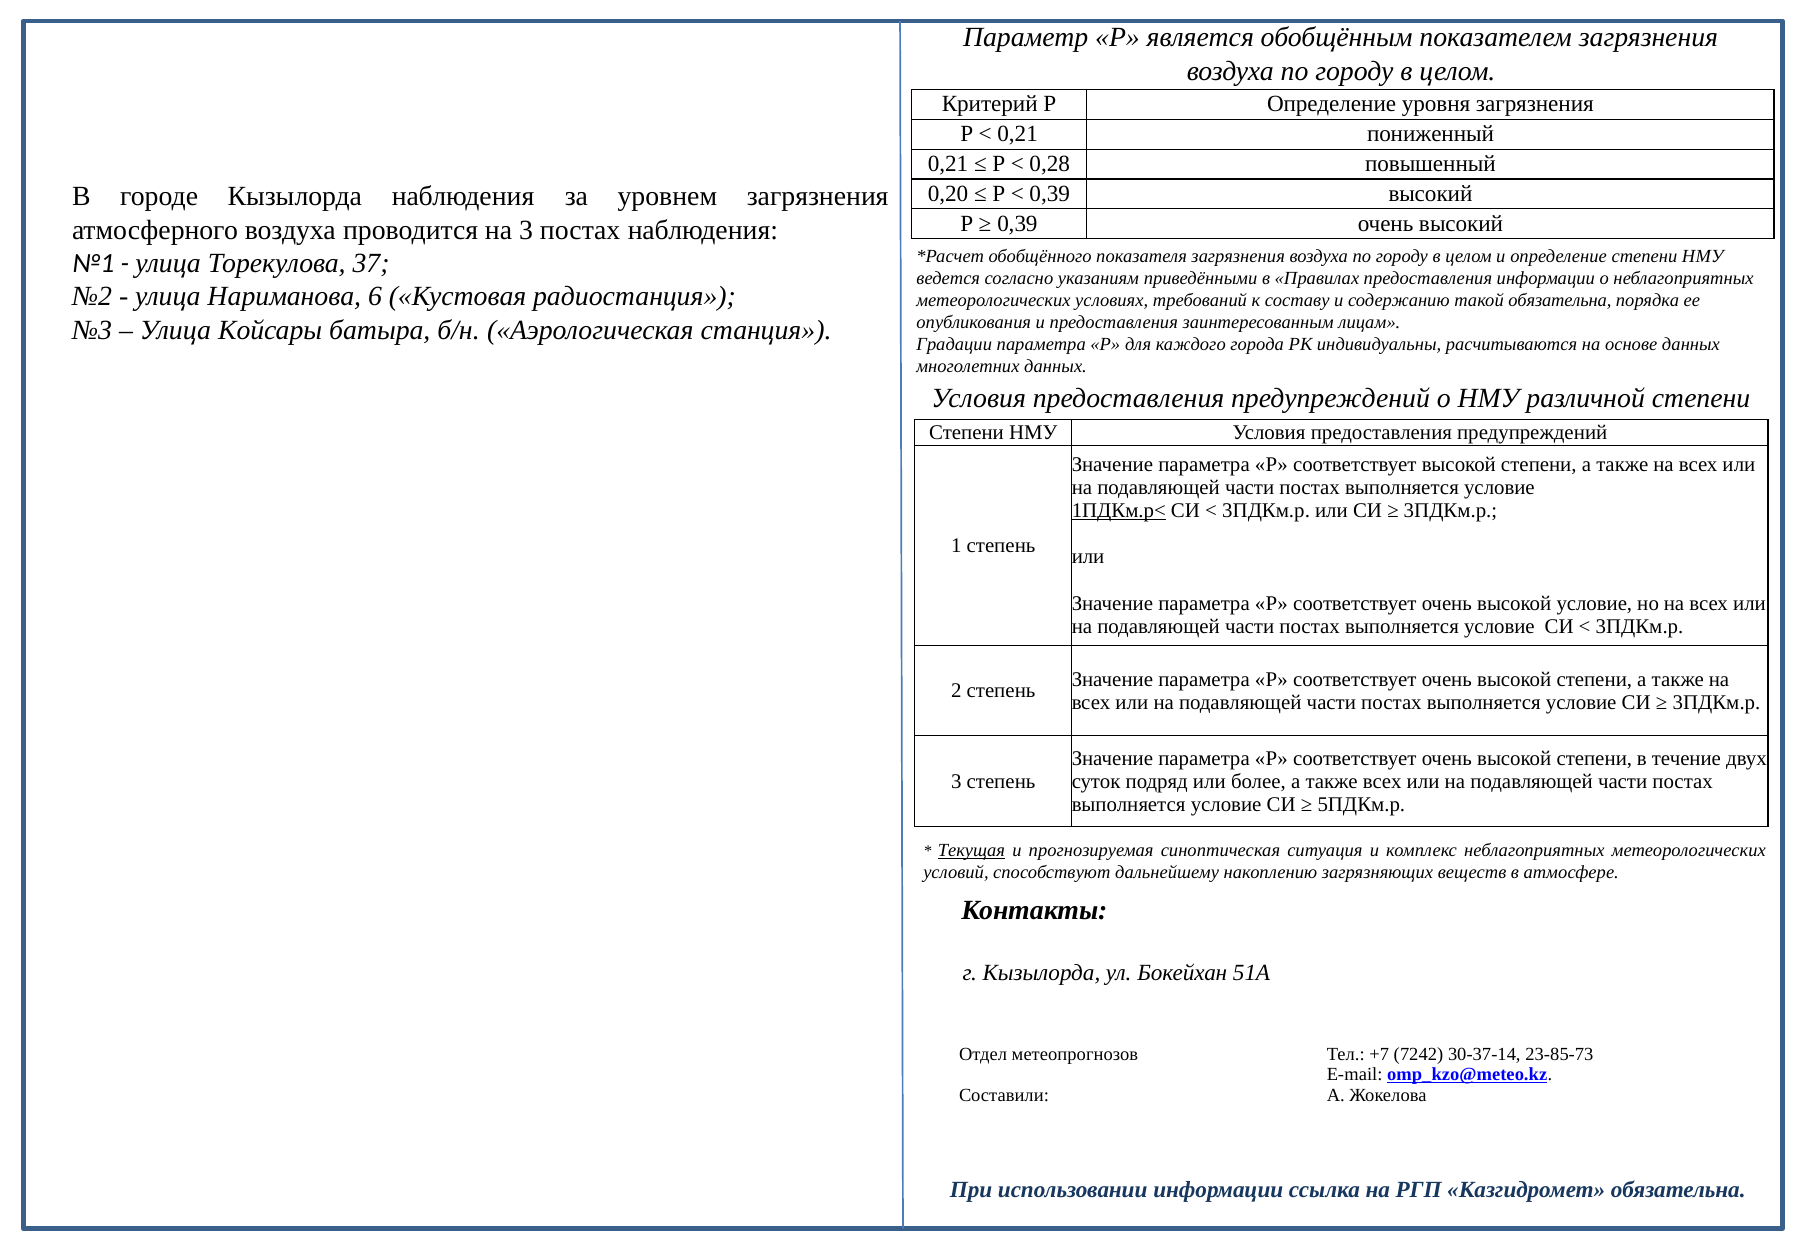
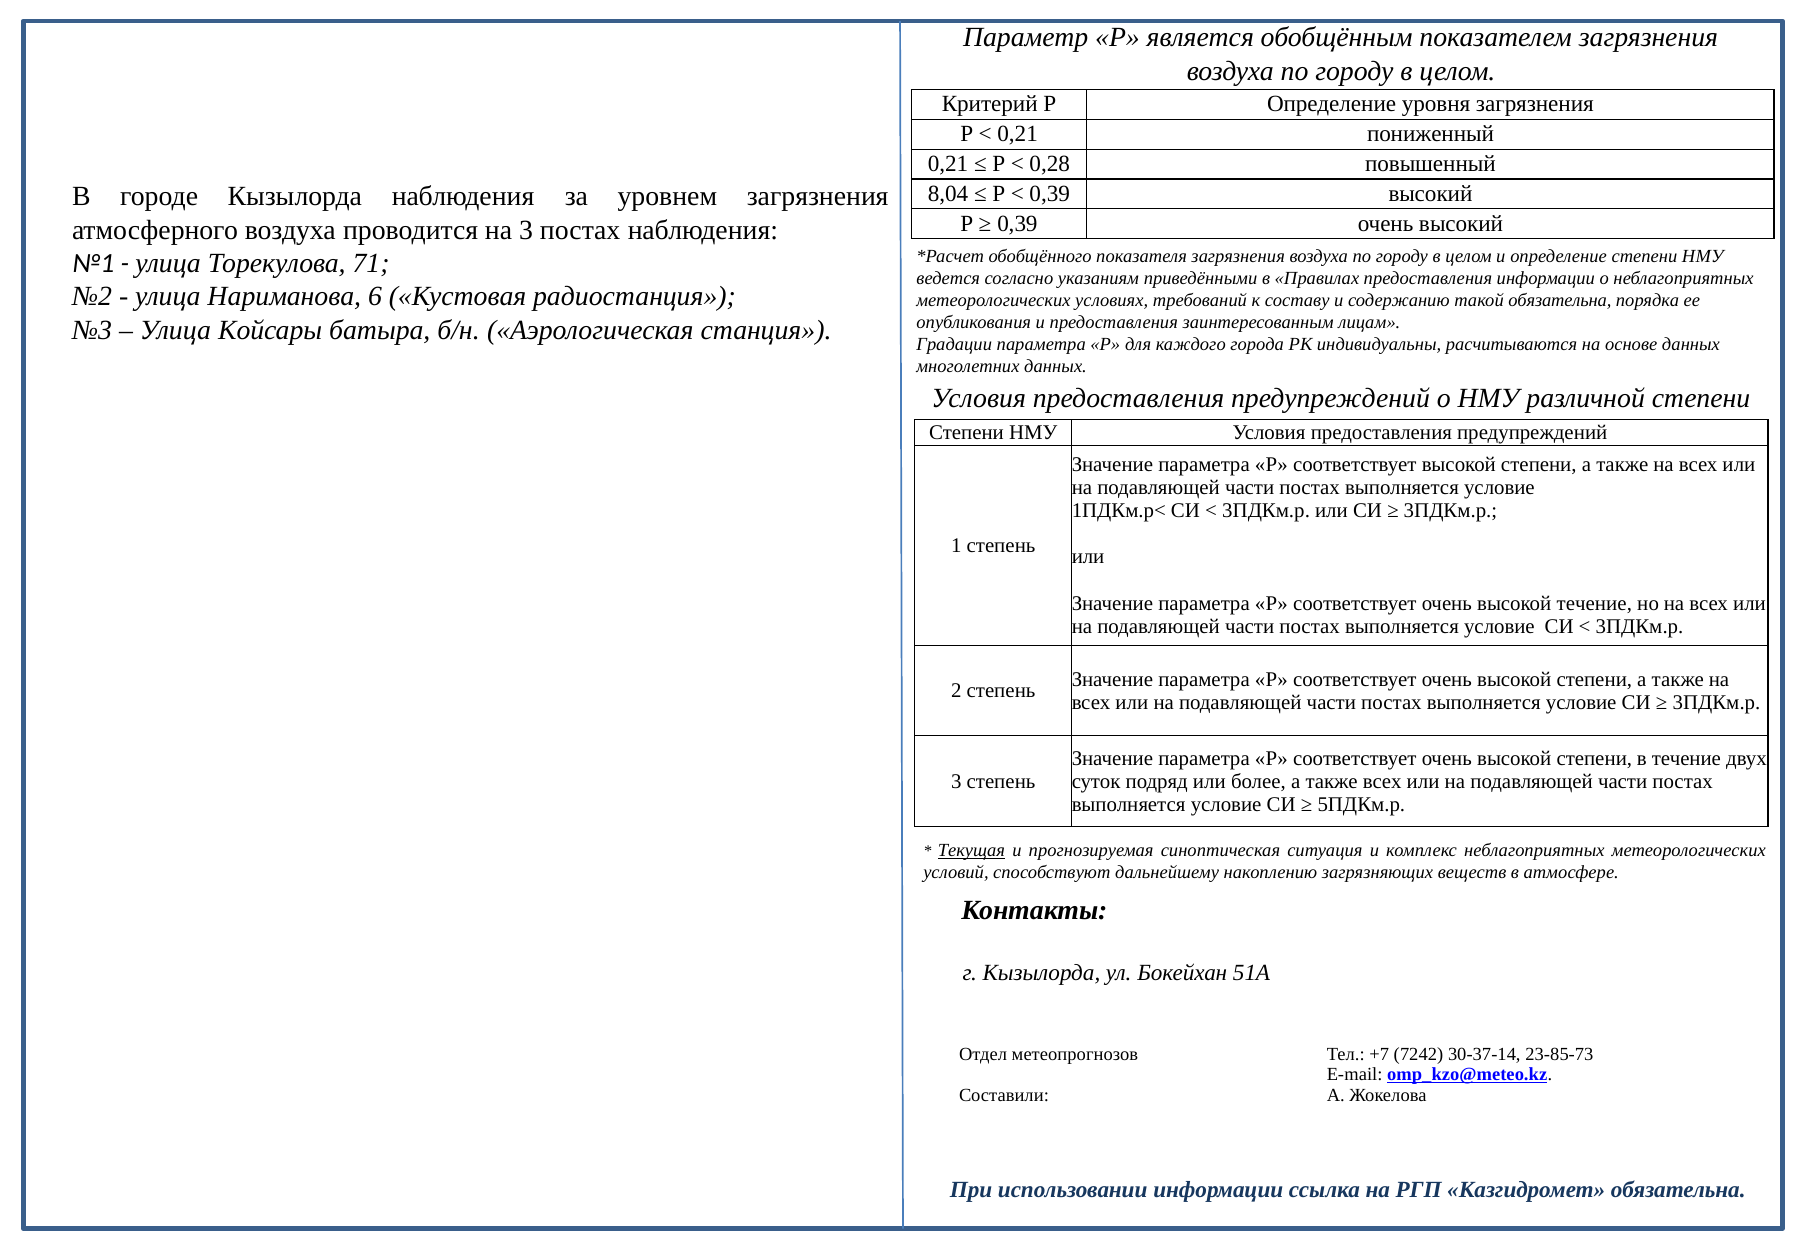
0,20: 0,20 -> 8,04 (948, 194)
37: 37 -> 71 (371, 263)
1ПДКм.р< underline: present -> none (1119, 511)
высокой условие: условие -> течение (1594, 603)
